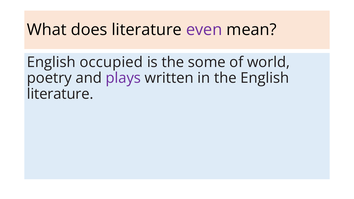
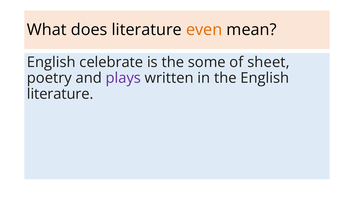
even colour: purple -> orange (204, 30)
occupied: occupied -> celebrate (111, 62)
world: world -> sheet (268, 62)
